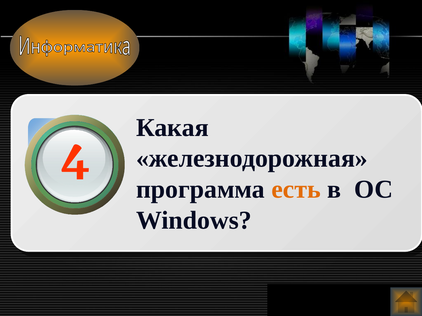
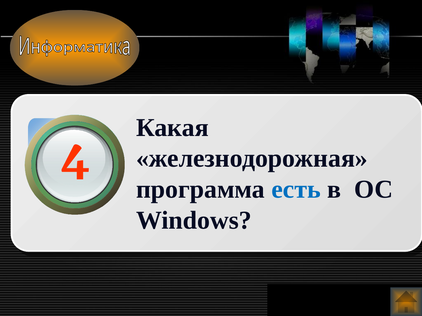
есть colour: orange -> blue (296, 190)
